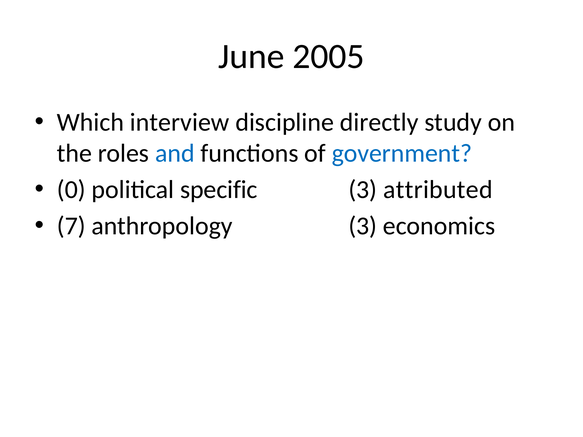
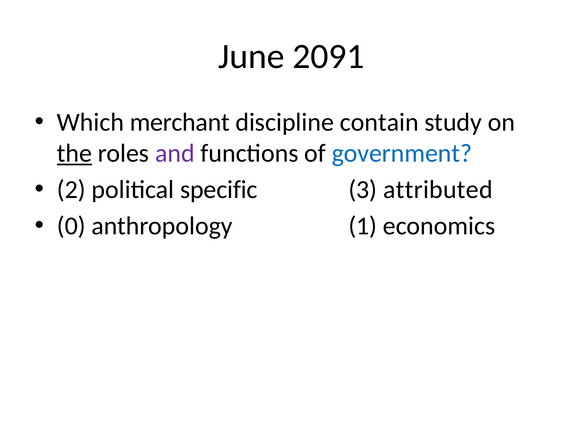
2005: 2005 -> 2091 (329, 56)
interview: interview -> merchant (180, 122)
directly: directly -> contain (379, 122)
the underline: none -> present (74, 153)
and colour: blue -> purple (175, 153)
0: 0 -> 2 (71, 190)
7: 7 -> 0 (71, 226)
anthropology 3: 3 -> 1 (363, 226)
